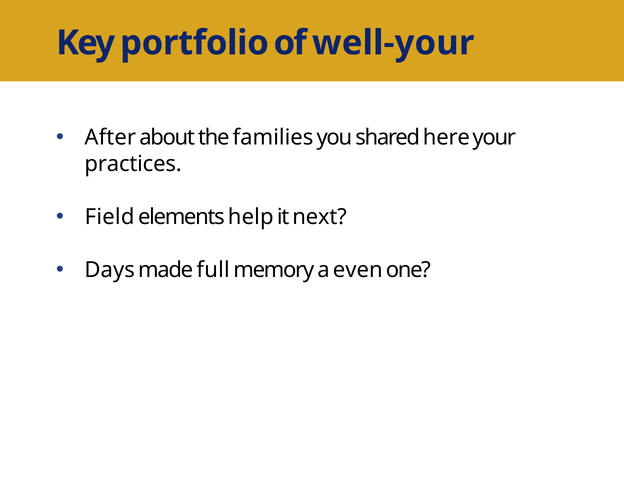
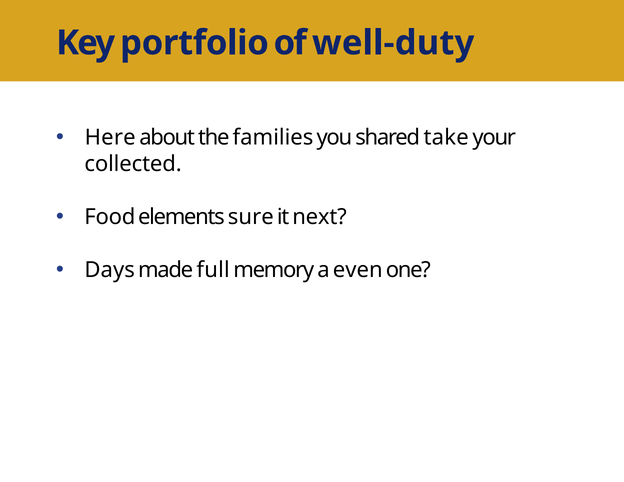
well-your: well-your -> well-duty (393, 43)
After: After -> Here (110, 138)
here: here -> take (446, 138)
practices: practices -> collected (133, 164)
Field: Field -> Food (110, 217)
help: help -> sure (251, 217)
